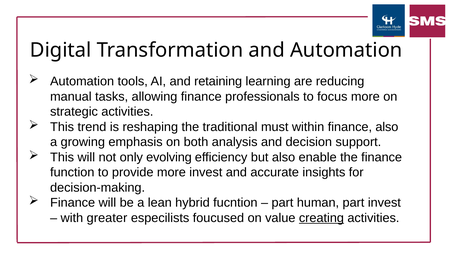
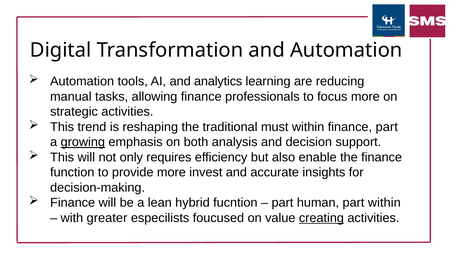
retaining: retaining -> analytics (218, 82)
finance also: also -> part (387, 127)
growing underline: none -> present (83, 142)
evolving: evolving -> requires (169, 158)
part invest: invest -> within (384, 203)
